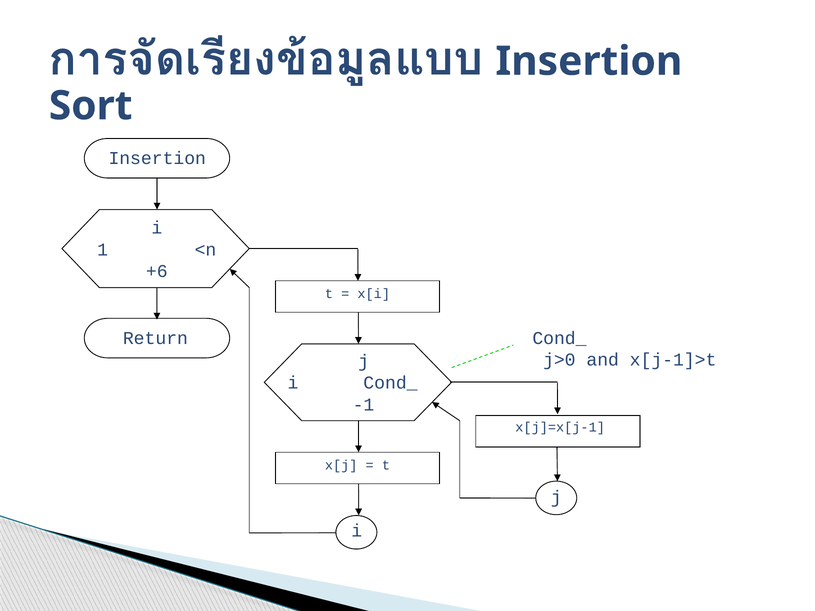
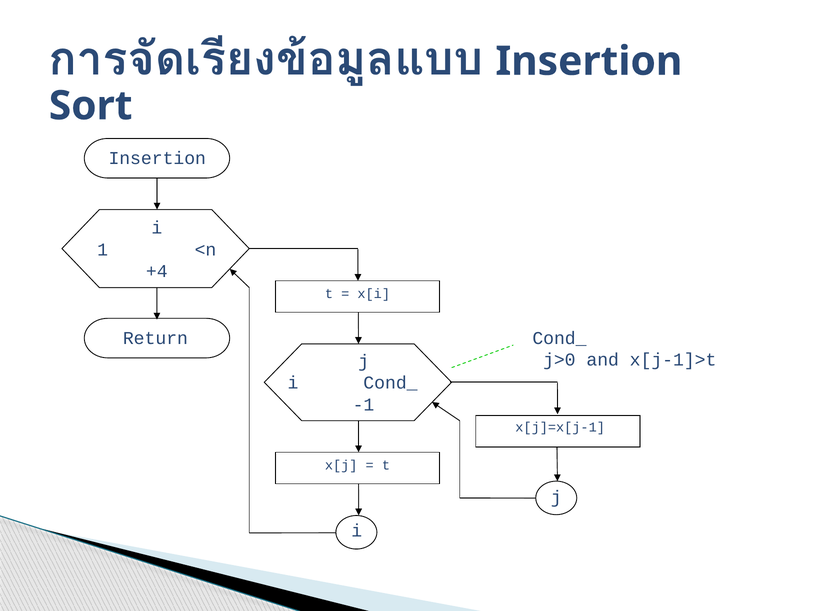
+6: +6 -> +4 (157, 271)
